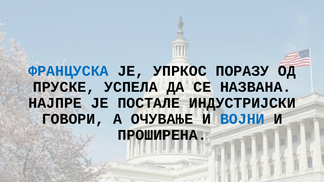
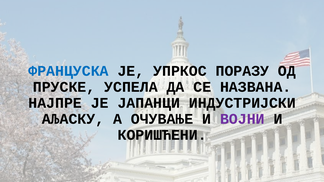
ПОСТАЛЕ: ПОСТАЛЕ -> ЈАПАНЦИ (149, 103)
ГОВОРИ: ГОВОРИ -> АЉАСКУ (73, 119)
ВОЈНИ colour: blue -> purple (242, 119)
ПРОШИРЕНА: ПРОШИРЕНА -> КОРИШЋЕНИ (162, 135)
